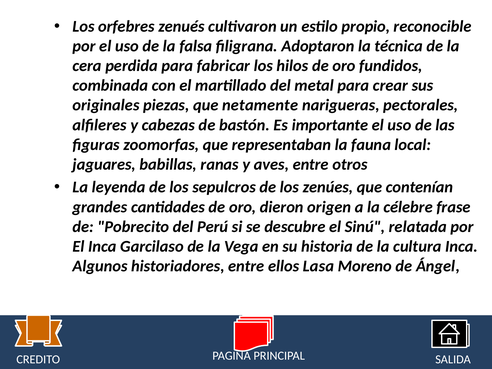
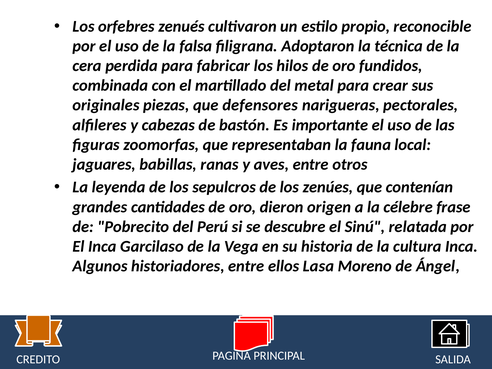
netamente: netamente -> defensores (260, 105)
